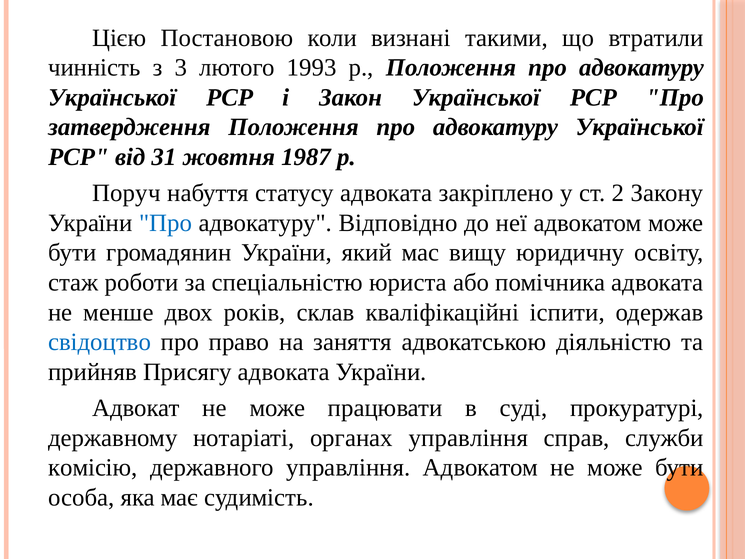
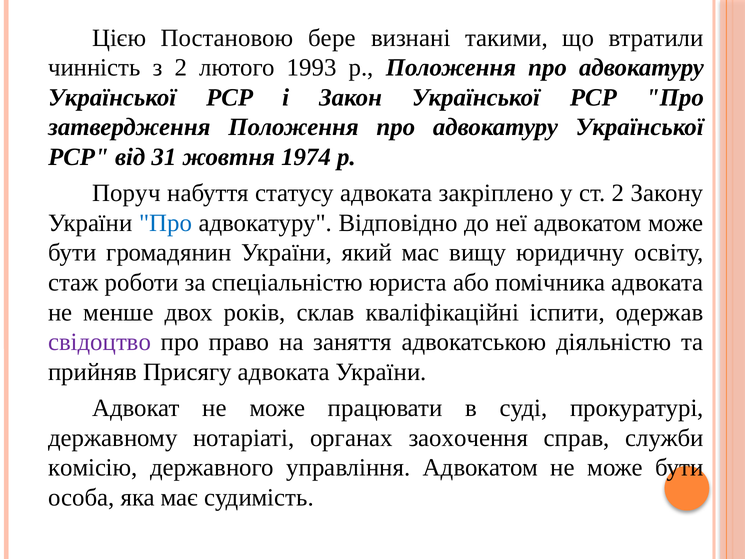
коли: коли -> бере (332, 38)
з 3: 3 -> 2 (181, 68)
1987: 1987 -> 1974 (306, 157)
свідоцтво colour: blue -> purple (100, 342)
органах управління: управління -> заохочення (468, 438)
